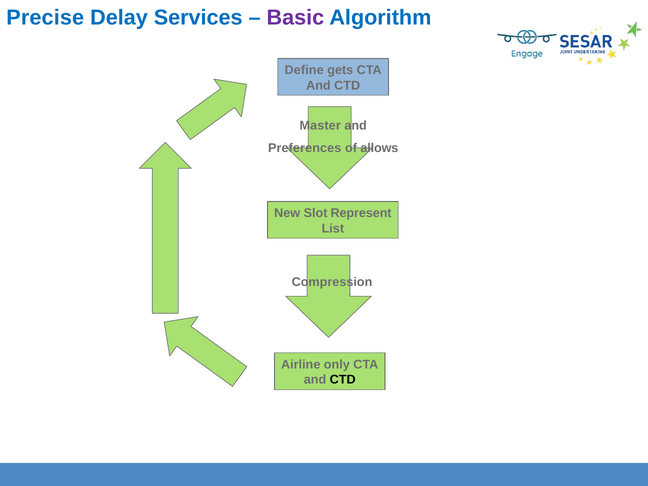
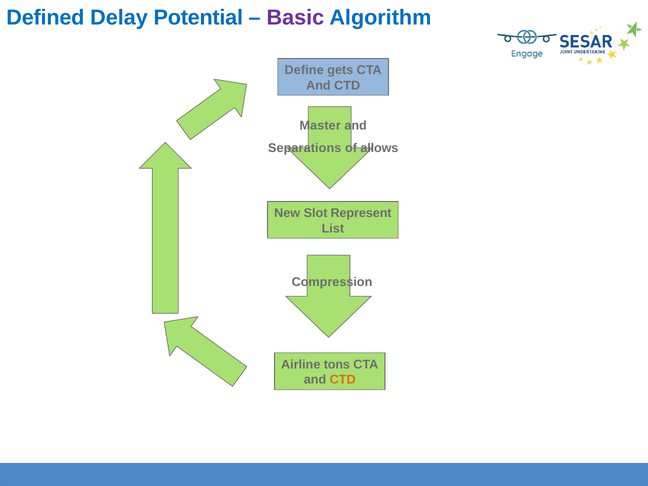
Precise: Precise -> Defined (45, 18)
Services: Services -> Potential (198, 18)
Preferences: Preferences -> Separations (305, 148)
only: only -> tons (337, 364)
CTD colour: black -> orange (343, 380)
